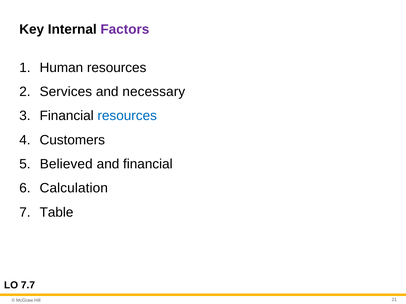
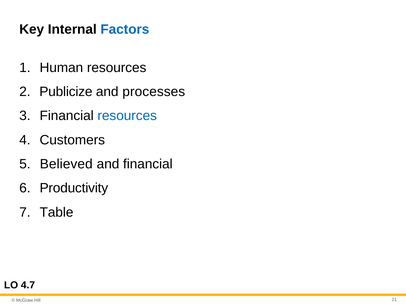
Factors colour: purple -> blue (125, 30)
Services: Services -> Publicize (66, 92)
necessary: necessary -> processes (154, 92)
Calculation: Calculation -> Productivity (74, 188)
7.7: 7.7 -> 4.7 (28, 285)
